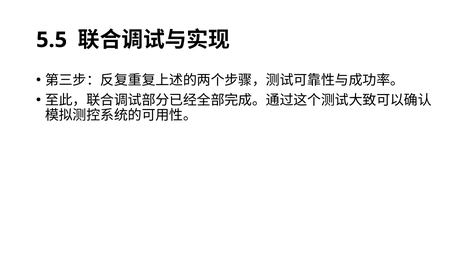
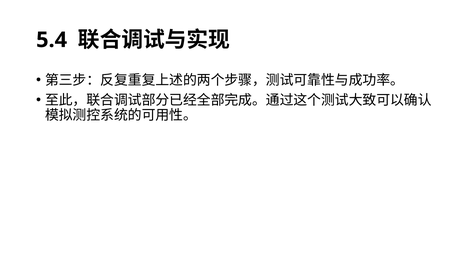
5.5: 5.5 -> 5.4 (52, 40)
